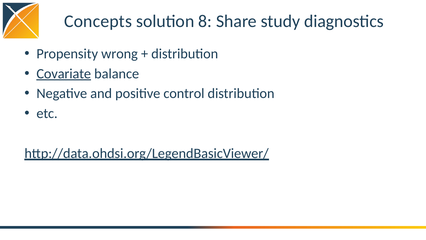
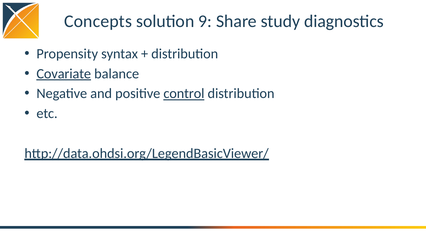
8: 8 -> 9 (205, 21)
wrong: wrong -> syntax (120, 54)
control underline: none -> present (184, 93)
